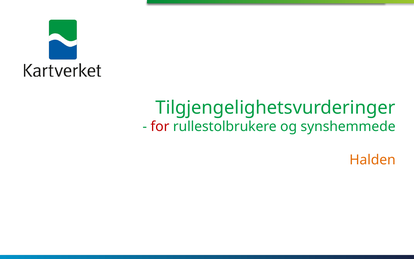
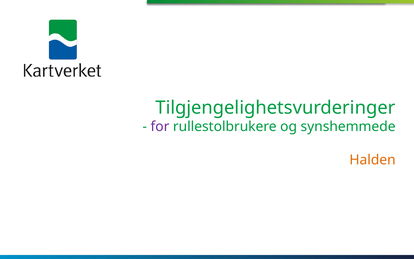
for colour: red -> purple (160, 127)
